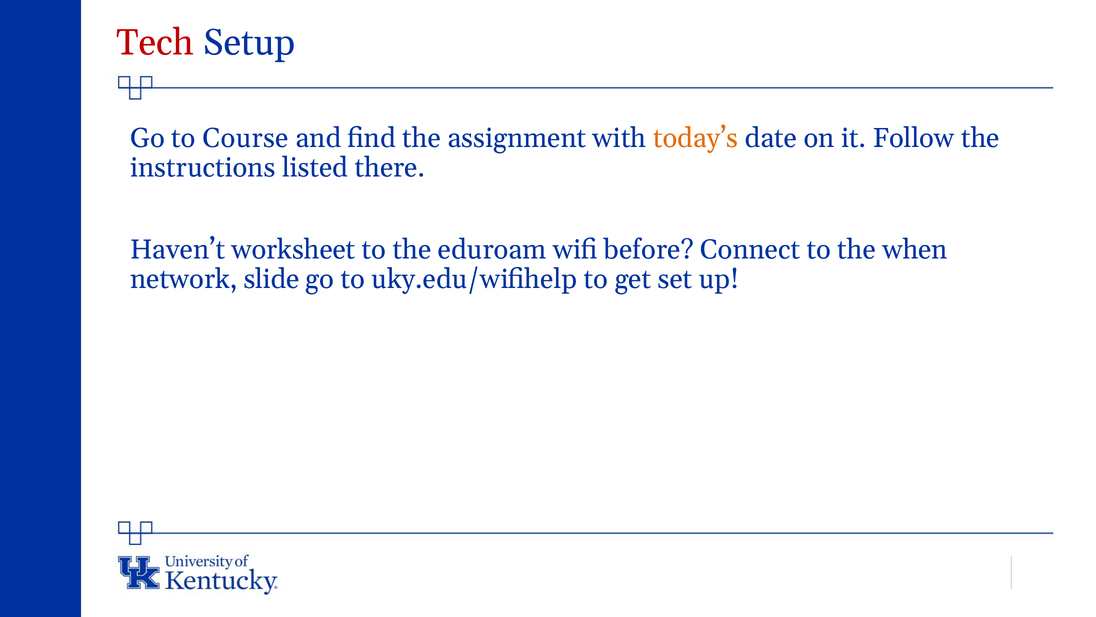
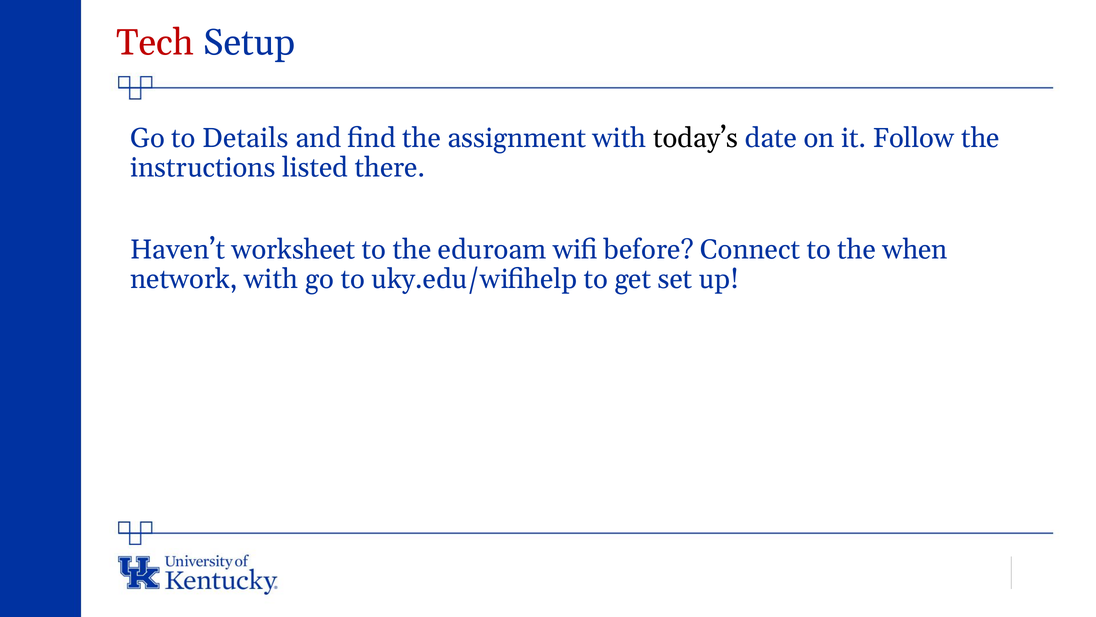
Course: Course -> Details (246, 138)
today’s colour: orange -> black (696, 138)
network slide: slide -> with (271, 279)
